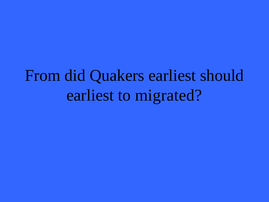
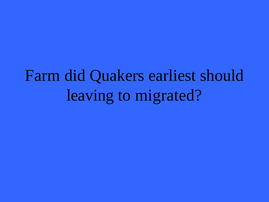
From: From -> Farm (43, 75)
earliest: earliest -> leaving (90, 95)
